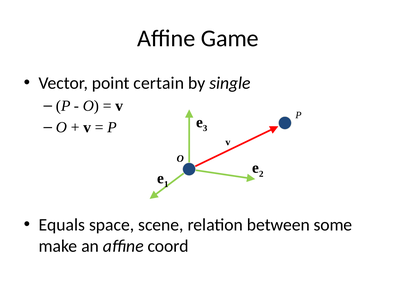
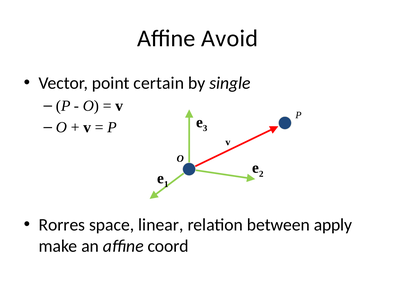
Game: Game -> Avoid (230, 38)
Equals: Equals -> Rorres (62, 225)
scene: scene -> linear (161, 225)
some: some -> apply (333, 225)
